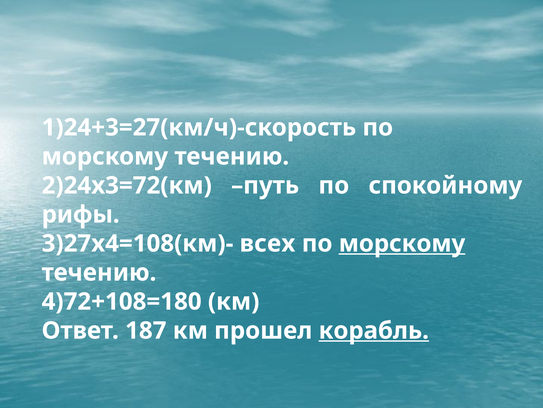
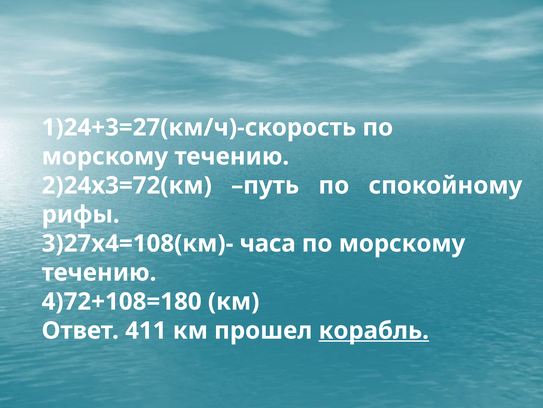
всех: всех -> часа (268, 243)
морскому underline: present -> none (402, 243)
187: 187 -> 411 (146, 330)
